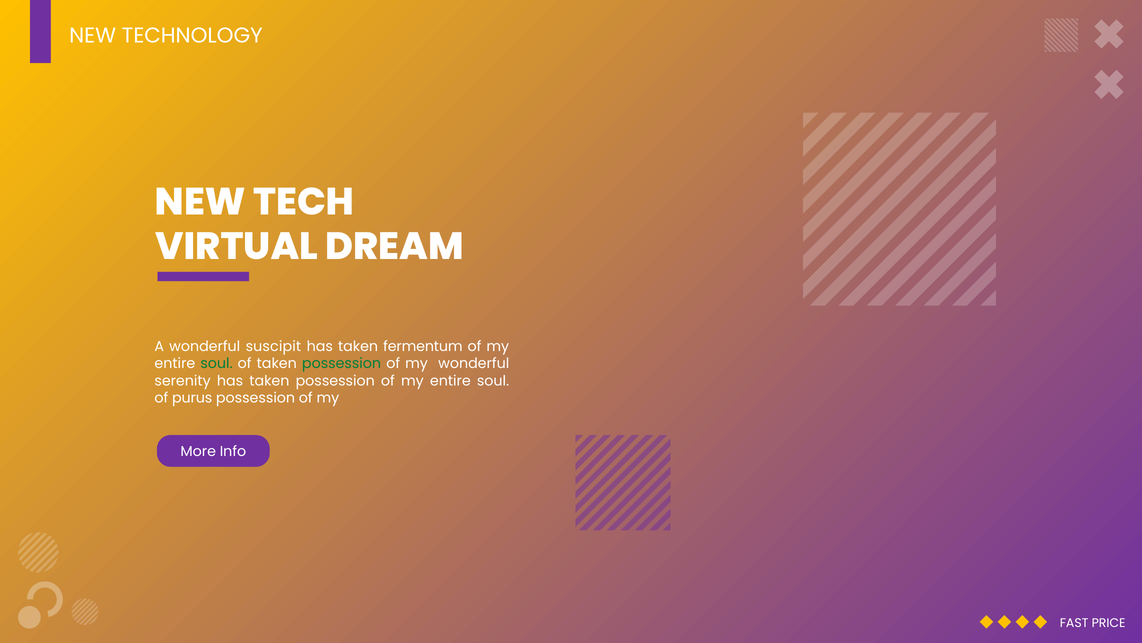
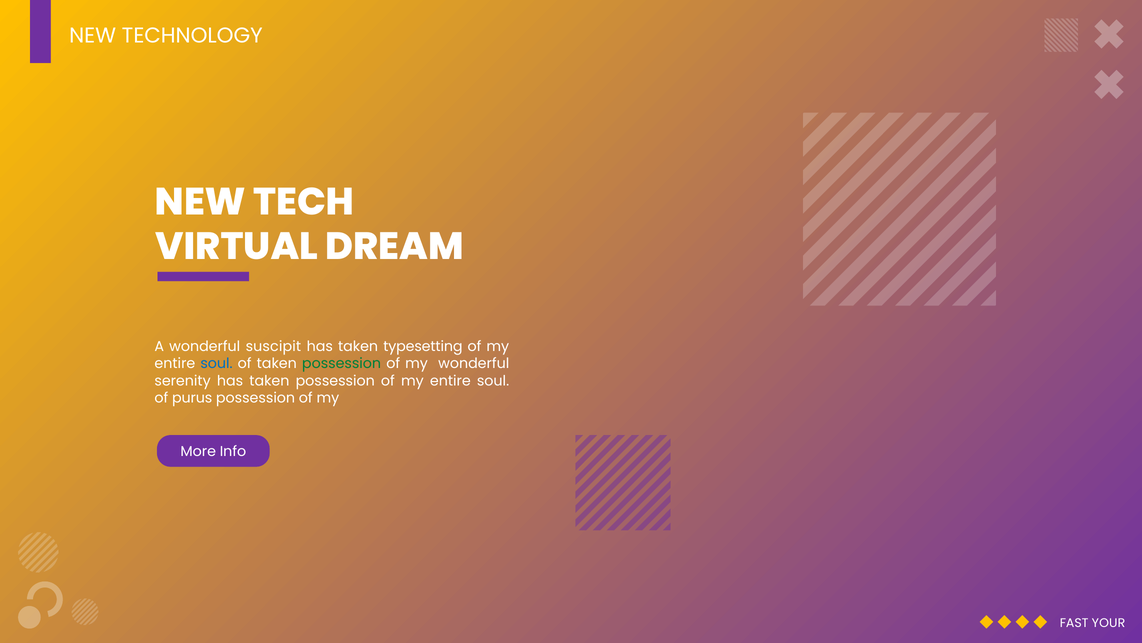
fermentum: fermentum -> typesetting (423, 346)
soul colour: green -> blue (217, 363)
PRICE: PRICE -> YOUR (1108, 623)
